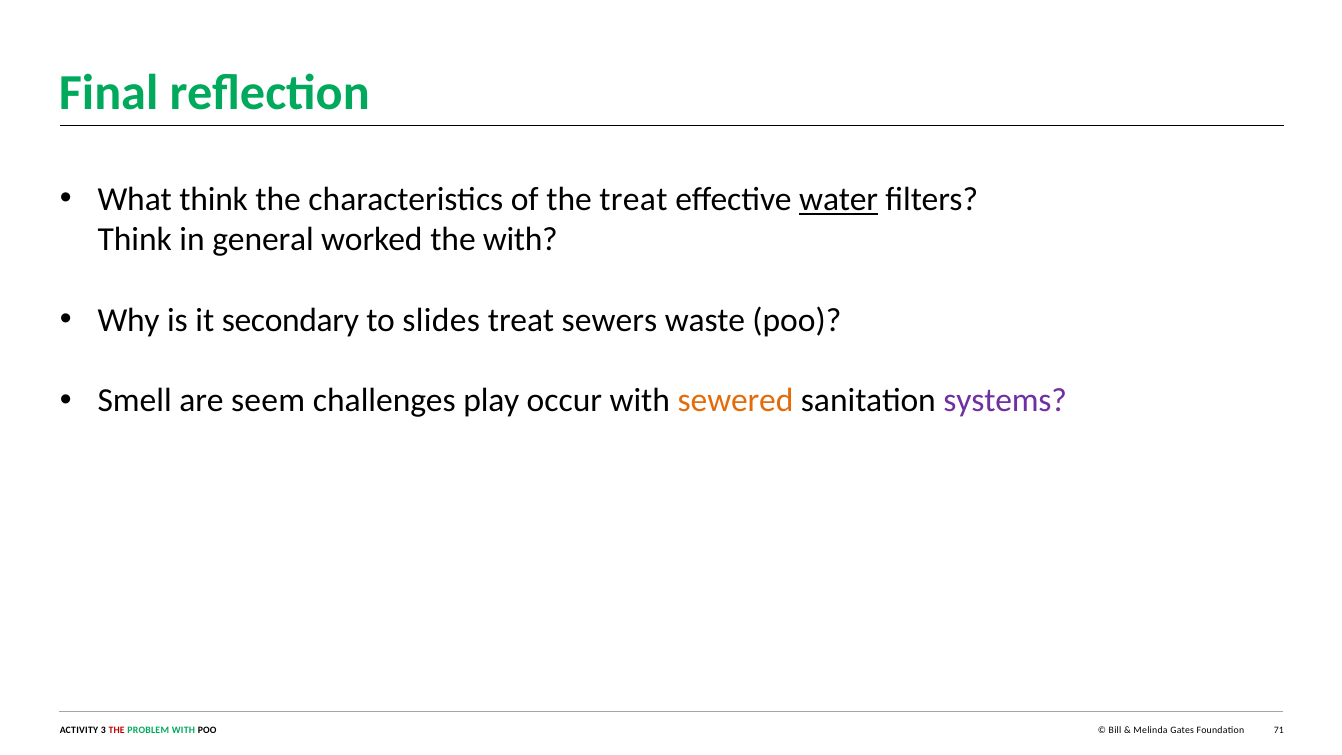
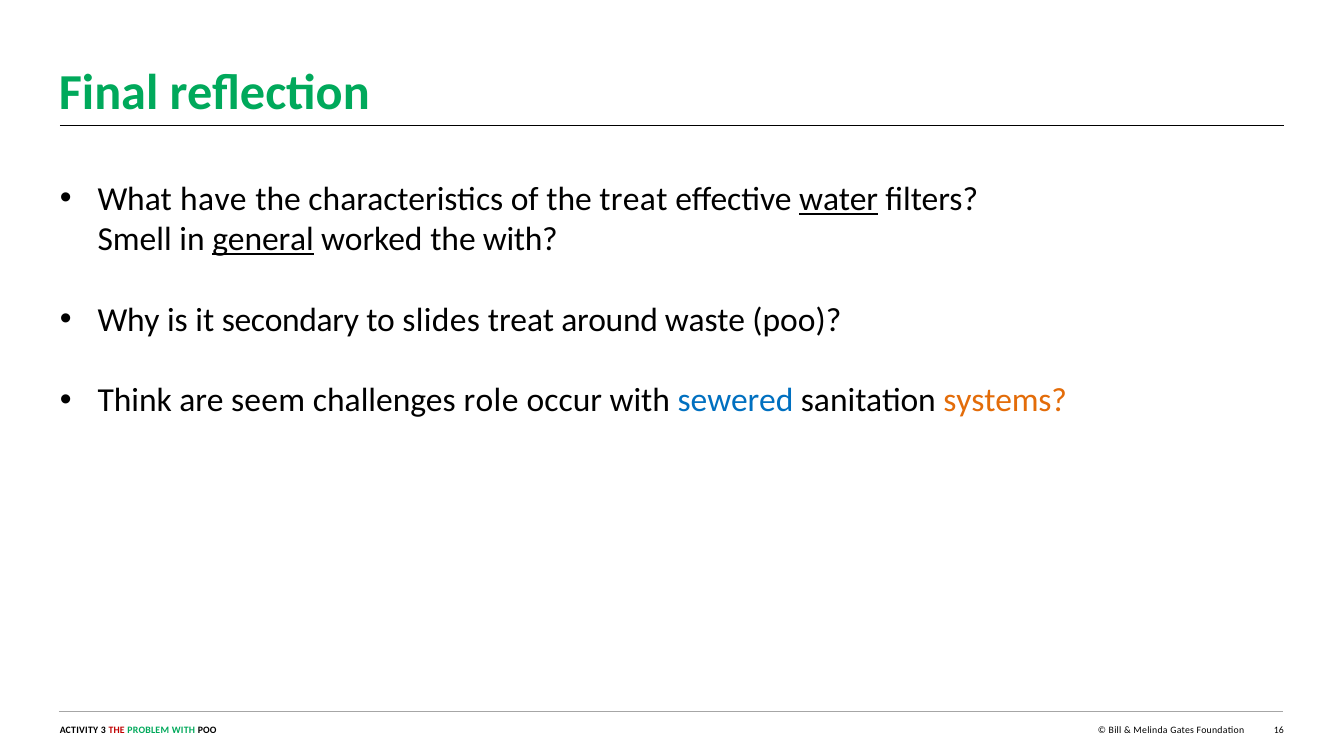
What think: think -> have (213, 199)
Think: Think -> Smell (135, 240)
general underline: none -> present (263, 240)
sewers: sewers -> around (610, 320)
Smell: Smell -> Think (135, 401)
play: play -> role (491, 401)
sewered colour: orange -> blue (736, 401)
systems colour: purple -> orange (1005, 401)
71: 71 -> 16 (1279, 730)
